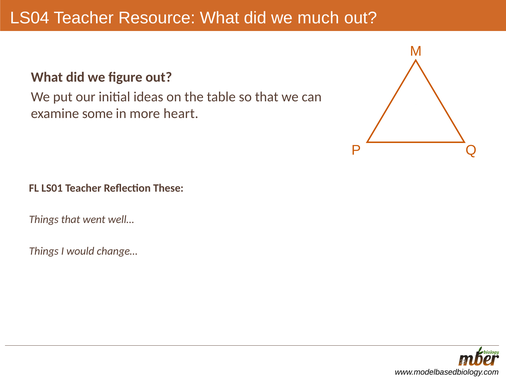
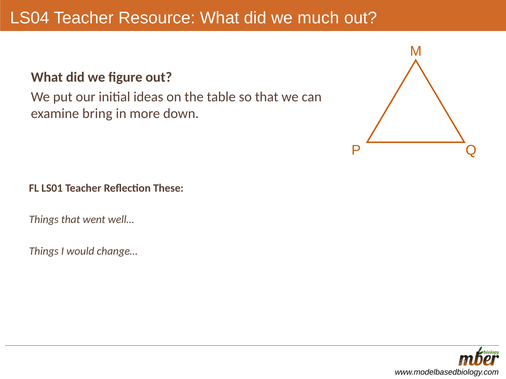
some: some -> bring (97, 114)
heart: heart -> down (181, 114)
